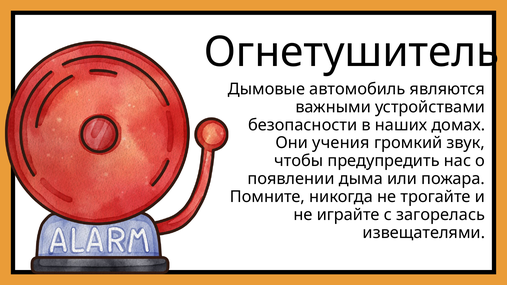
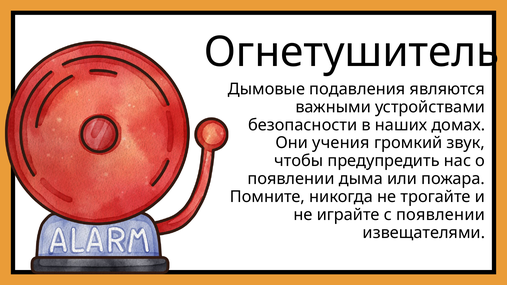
автомобиль: автомобиль -> подавления (357, 89)
с загорелась: загорелась -> появлении (441, 215)
